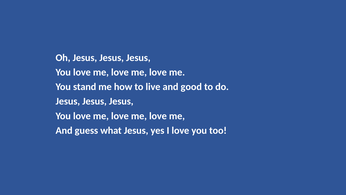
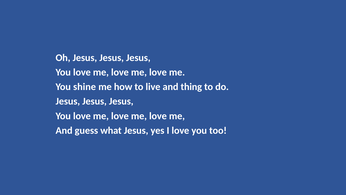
stand: stand -> shine (85, 87)
good: good -> thing (191, 87)
